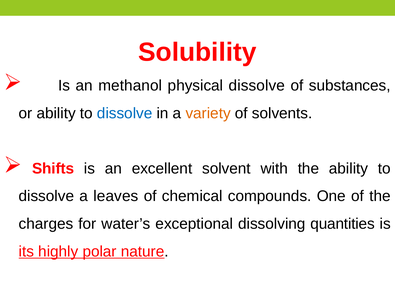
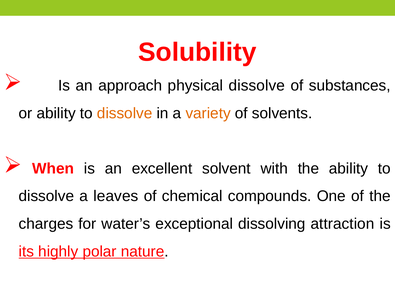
methanol: methanol -> approach (130, 86)
dissolve colour: blue -> orange (125, 113)
Shifts: Shifts -> When (53, 169)
quantities: quantities -> attraction (342, 224)
